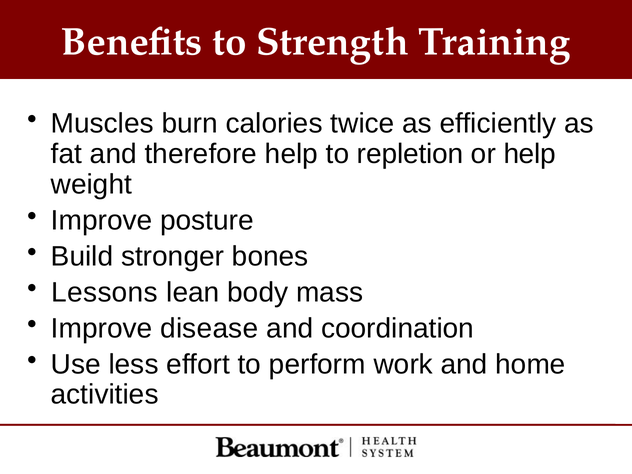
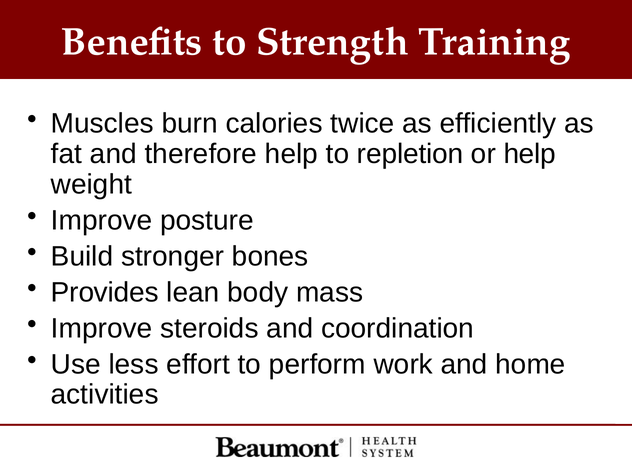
Lessons: Lessons -> Provides (105, 292)
disease: disease -> steroids (209, 328)
